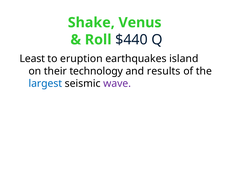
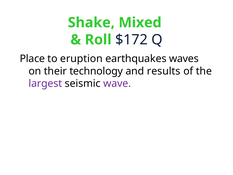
Venus: Venus -> Mixed (140, 23)
$440: $440 -> $172 (131, 40)
Least: Least -> Place (32, 59)
island: island -> waves (184, 59)
largest colour: blue -> purple (45, 83)
